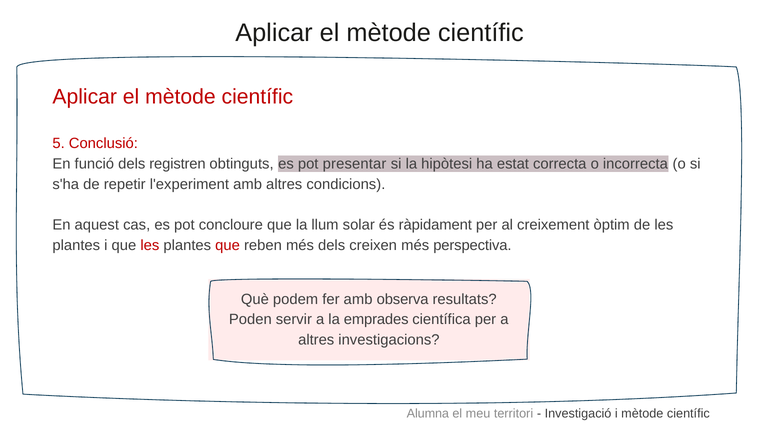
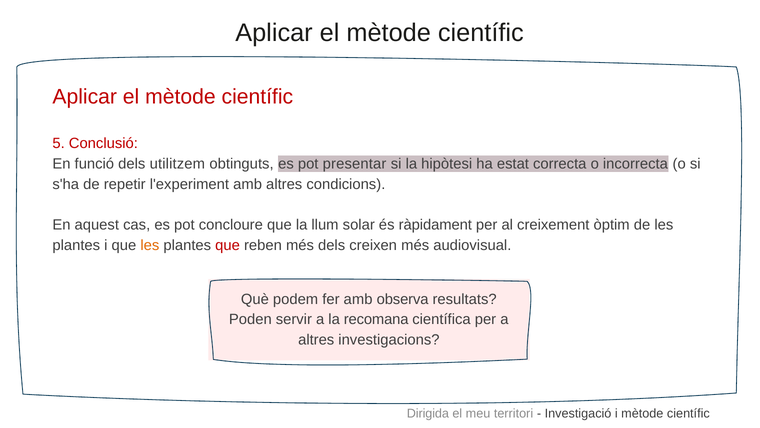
registren: registren -> utilitzem (177, 164)
les colour: red -> orange (150, 245)
perspectiva: perspectiva -> audiovisual (472, 245)
emprades: emprades -> recomana (376, 319)
Alumna: Alumna -> Dirigida (428, 413)
